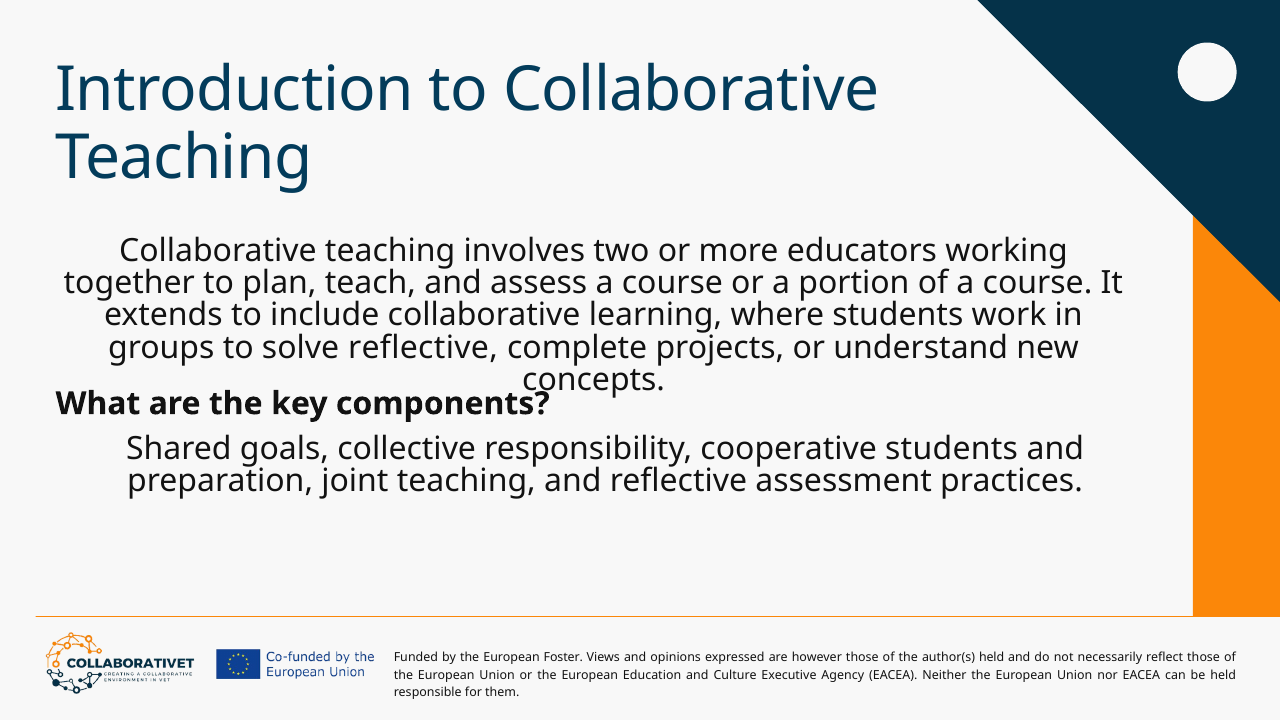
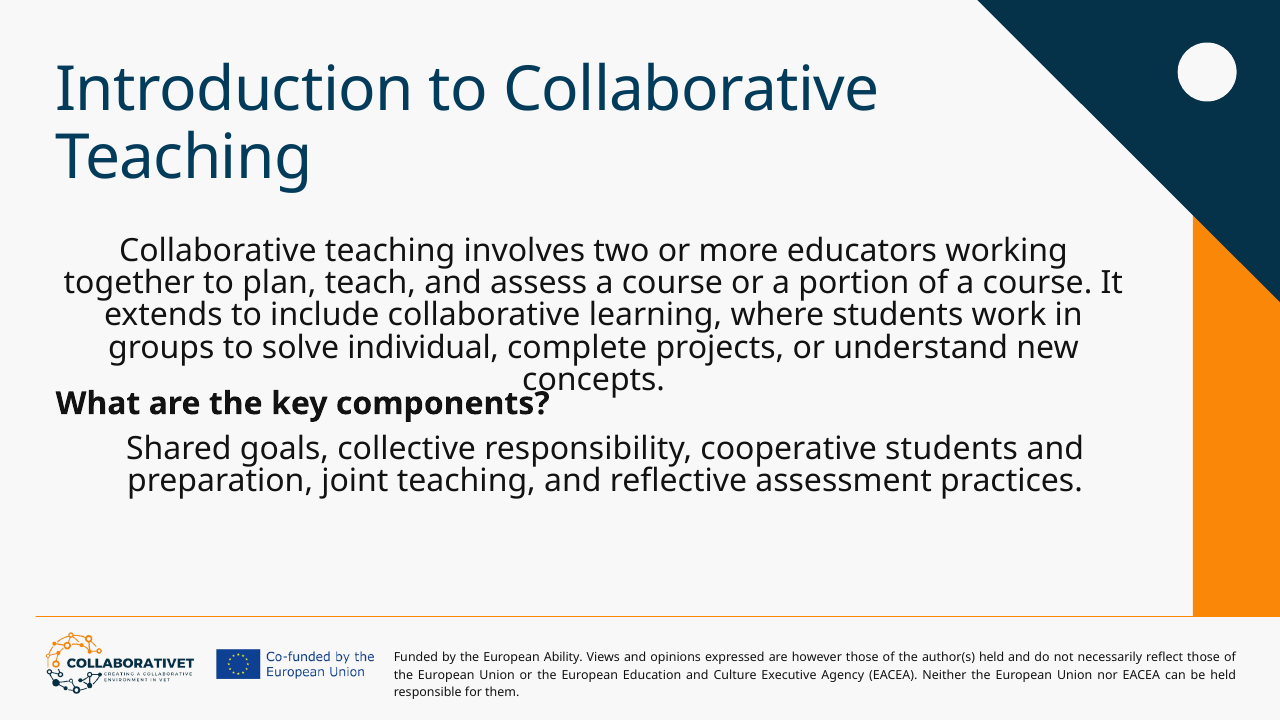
solve reflective: reflective -> individual (423, 348)
Foster: Foster -> Ability (563, 658)
